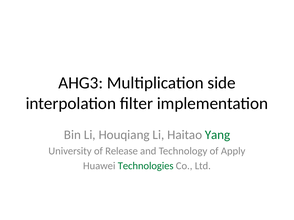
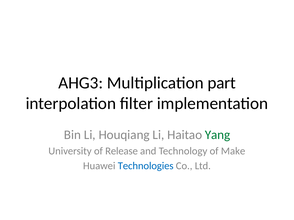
side: side -> part (222, 83)
Apply: Apply -> Make (233, 151)
Technologies colour: green -> blue (146, 166)
